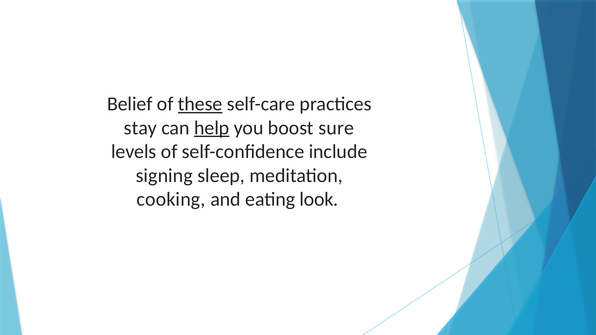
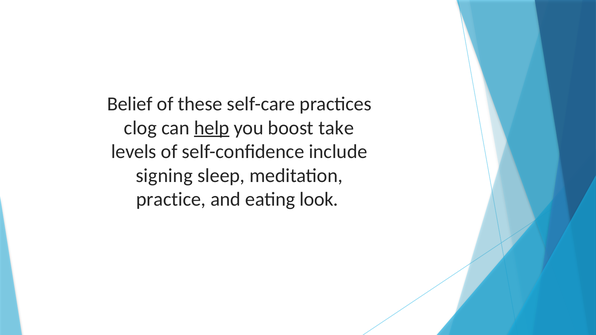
these underline: present -> none (200, 104)
stay: stay -> clog (140, 128)
sure: sure -> take (336, 128)
cooking: cooking -> practice (171, 199)
